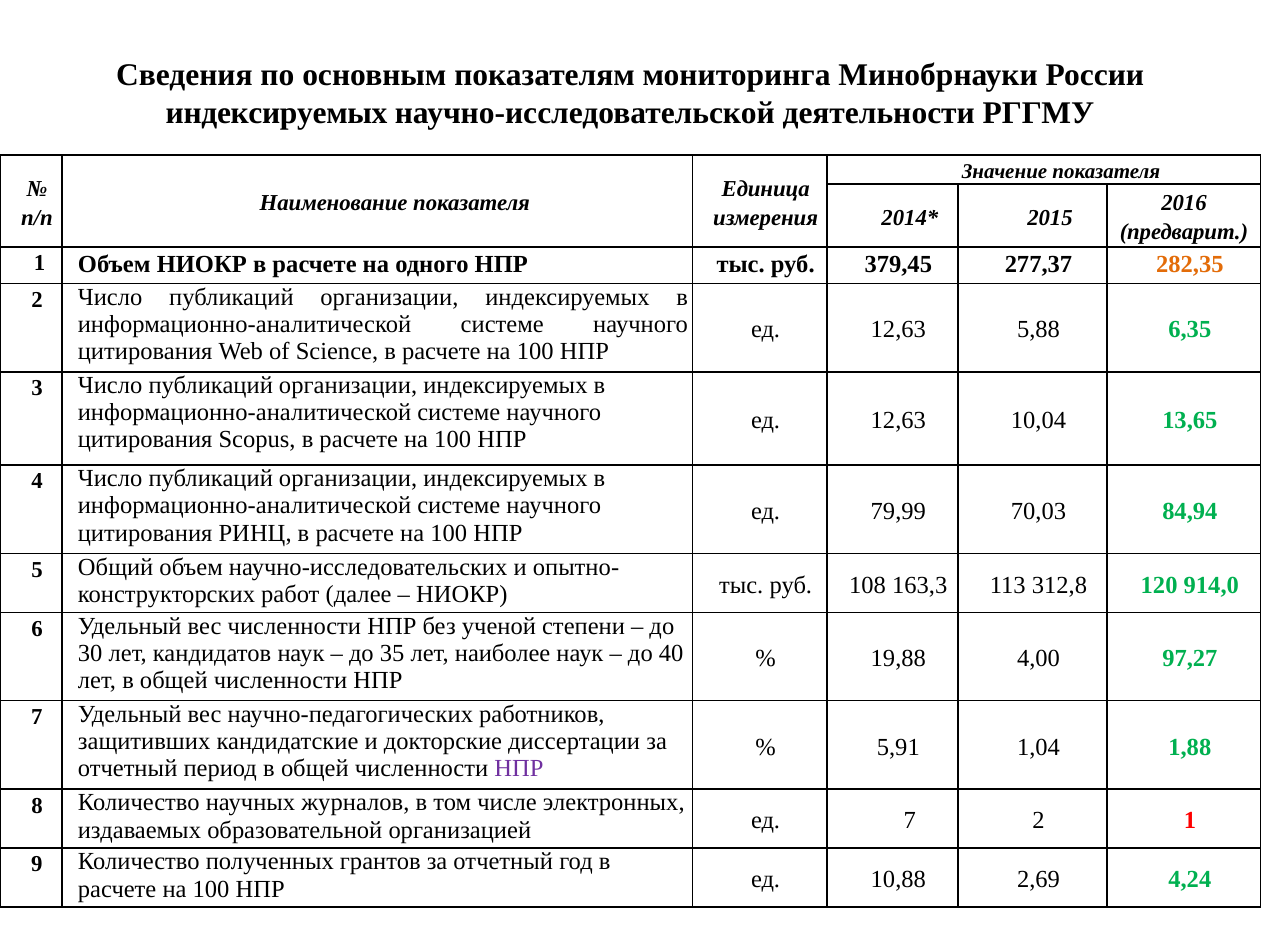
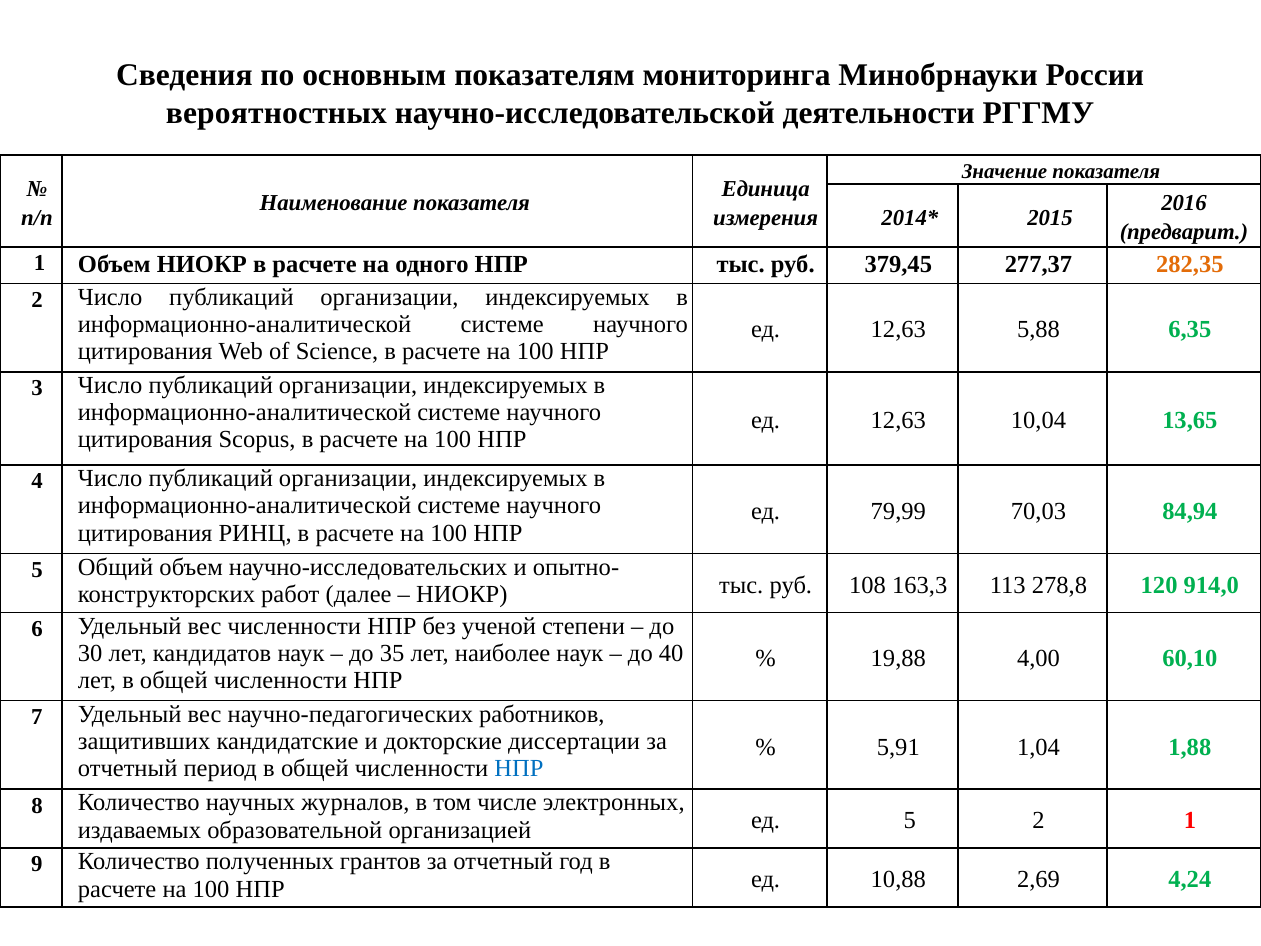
индексируемых: индексируемых -> вероятностных (276, 113)
312,8: 312,8 -> 278,8 (1059, 585)
97,27: 97,27 -> 60,10 (1190, 659)
НПР colour: purple -> blue (519, 769)
ед 7: 7 -> 5 (910, 821)
